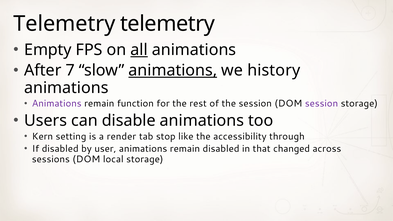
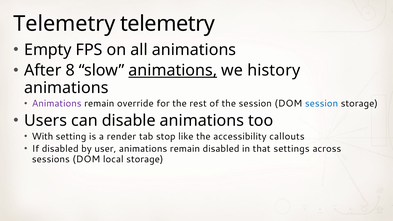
all underline: present -> none (139, 50)
7: 7 -> 8 (70, 70)
function: function -> override (135, 104)
session colour: purple -> blue (321, 104)
Kern: Kern -> With (42, 136)
through: through -> callouts (287, 136)
changed: changed -> settings (291, 149)
